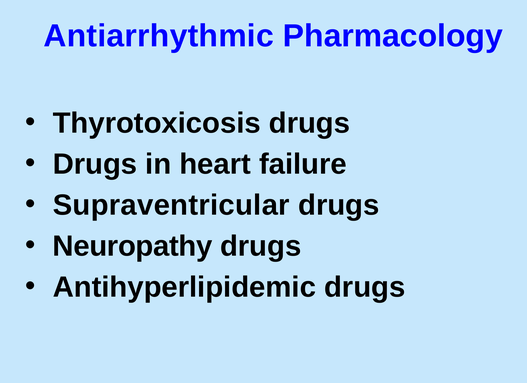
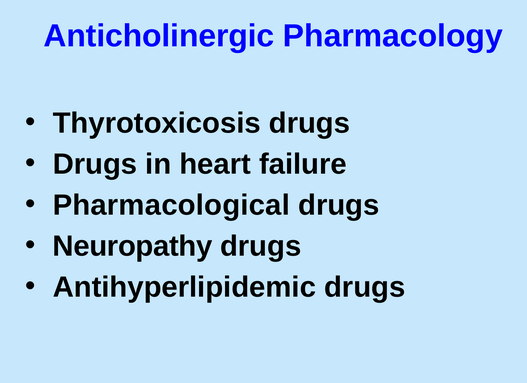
Antiarrhythmic: Antiarrhythmic -> Anticholinergic (159, 36)
Supraventricular: Supraventricular -> Pharmacological (171, 205)
